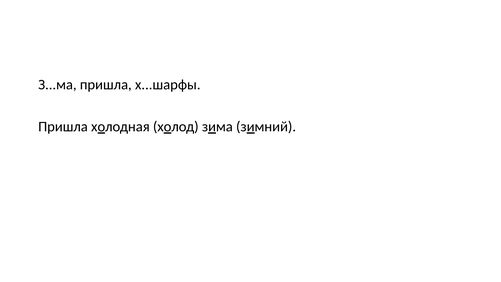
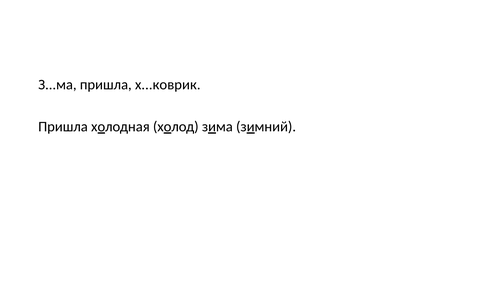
х...шарфы: х...шарфы -> х...коврик (168, 85)
